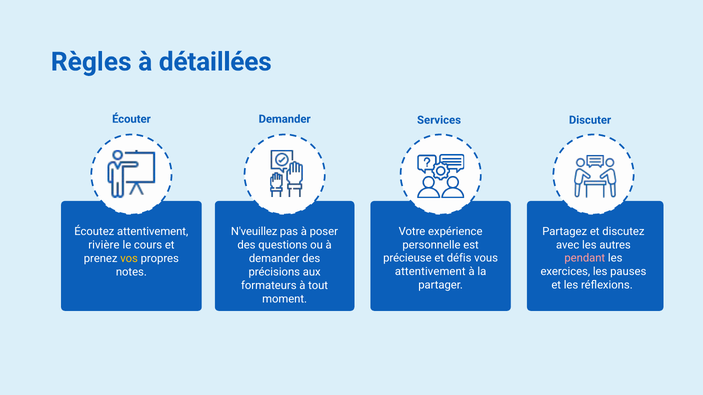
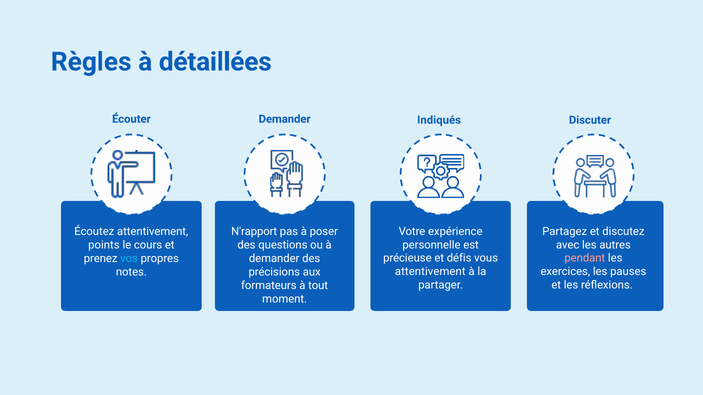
Services: Services -> Indiqués (439, 120)
N'veuillez: N'veuillez -> N'rapport (254, 232)
rivière: rivière -> points (104, 245)
vos colour: yellow -> light blue (129, 259)
